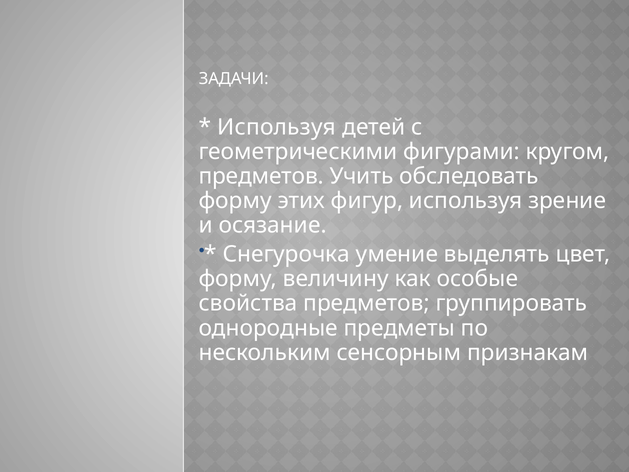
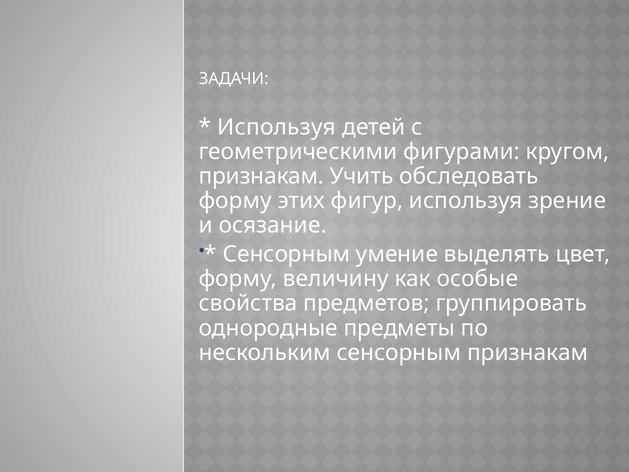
предметов: предметов -> признакам (261, 176)
Снегурочка: Снегурочка -> Сенсорным (286, 254)
